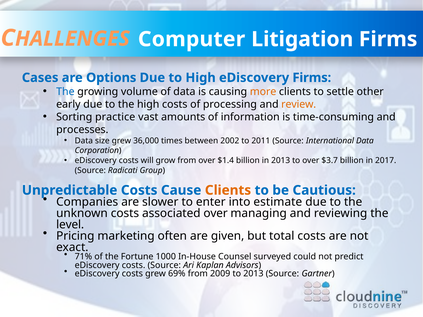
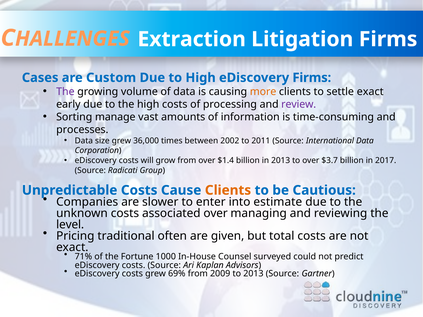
Computer: Computer -> Extraction (192, 39)
Options: Options -> Custom (111, 78)
The colour: blue -> purple (65, 92)
settle other: other -> exact (370, 92)
review colour: orange -> purple (299, 104)
practice: practice -> manage (115, 117)
marketing: marketing -> traditional (126, 236)
